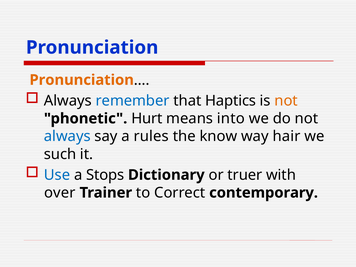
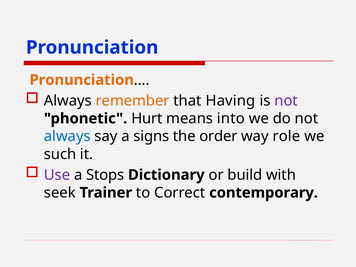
remember colour: blue -> orange (133, 101)
Haptics: Haptics -> Having (230, 101)
not colour: orange -> purple (286, 101)
rules: rules -> signs (151, 136)
know: know -> order (218, 136)
hair: hair -> role (286, 136)
Use colour: blue -> purple (57, 175)
truer: truer -> build (245, 175)
over: over -> seek (60, 193)
